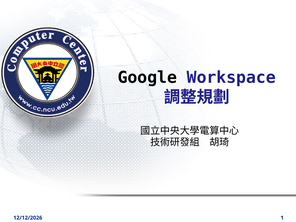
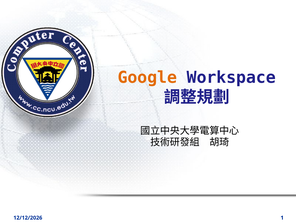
Google colour: black -> orange (147, 77)
